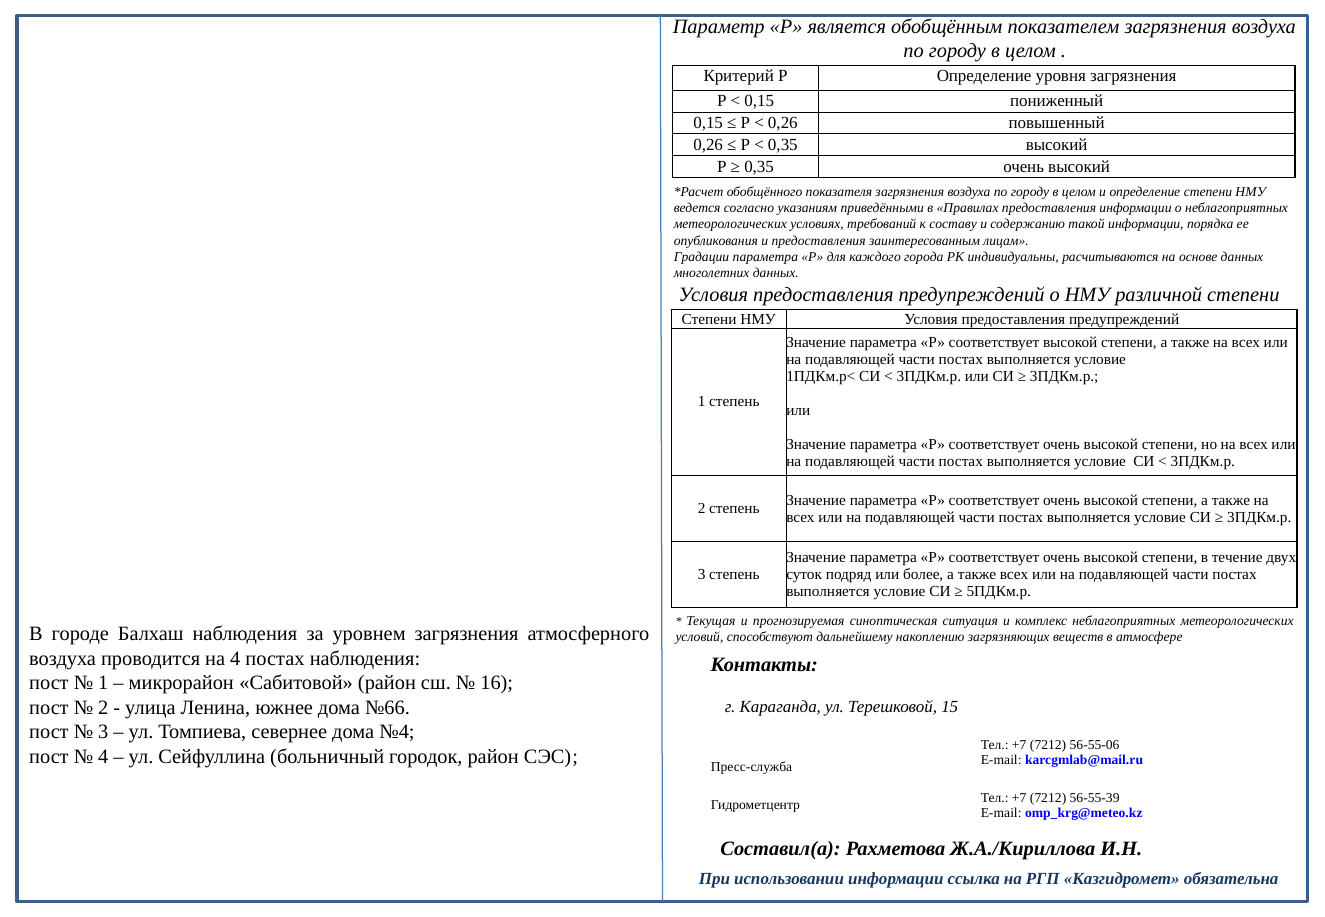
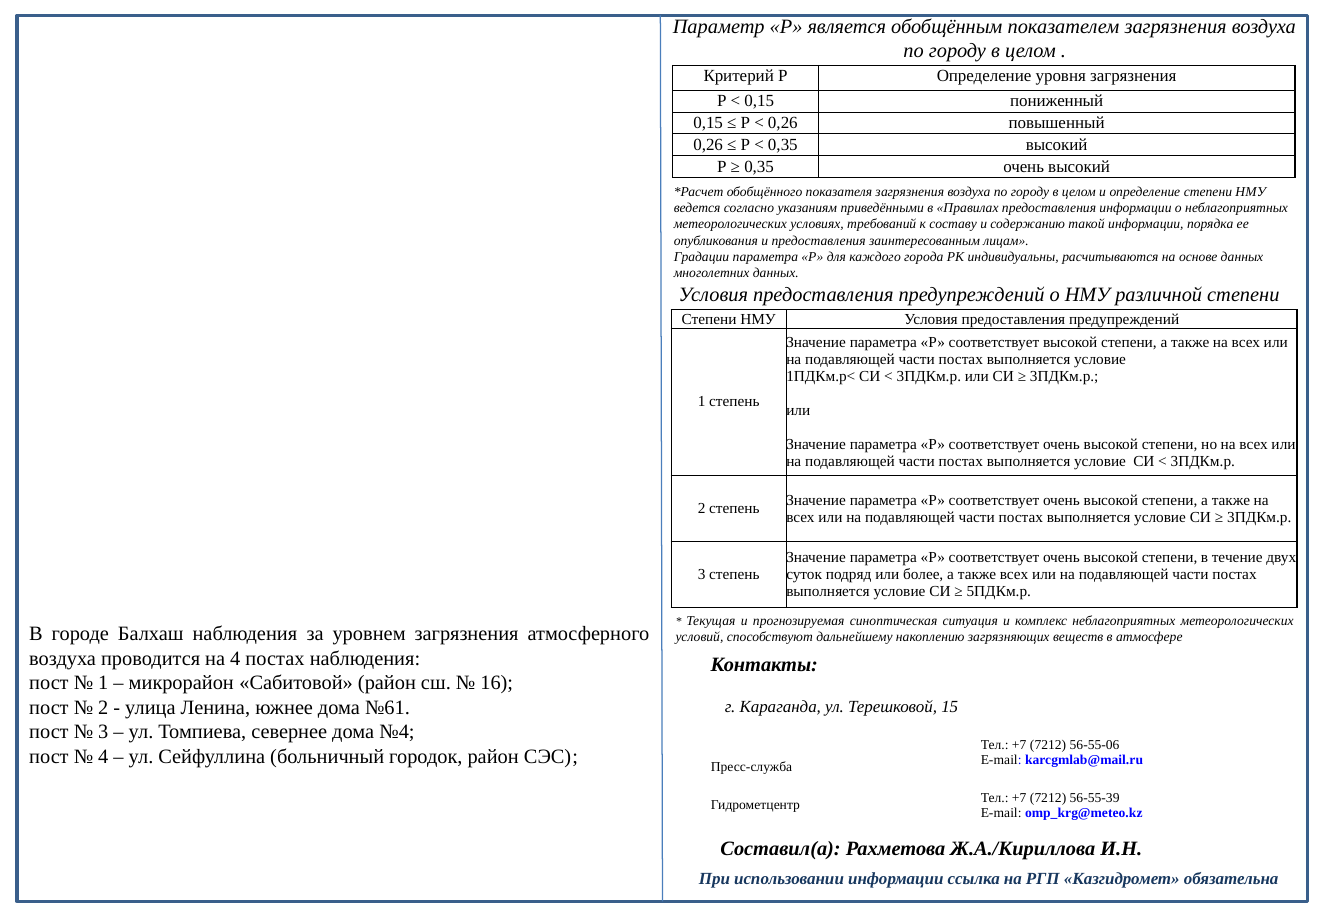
№66: №66 -> №61 (387, 708)
